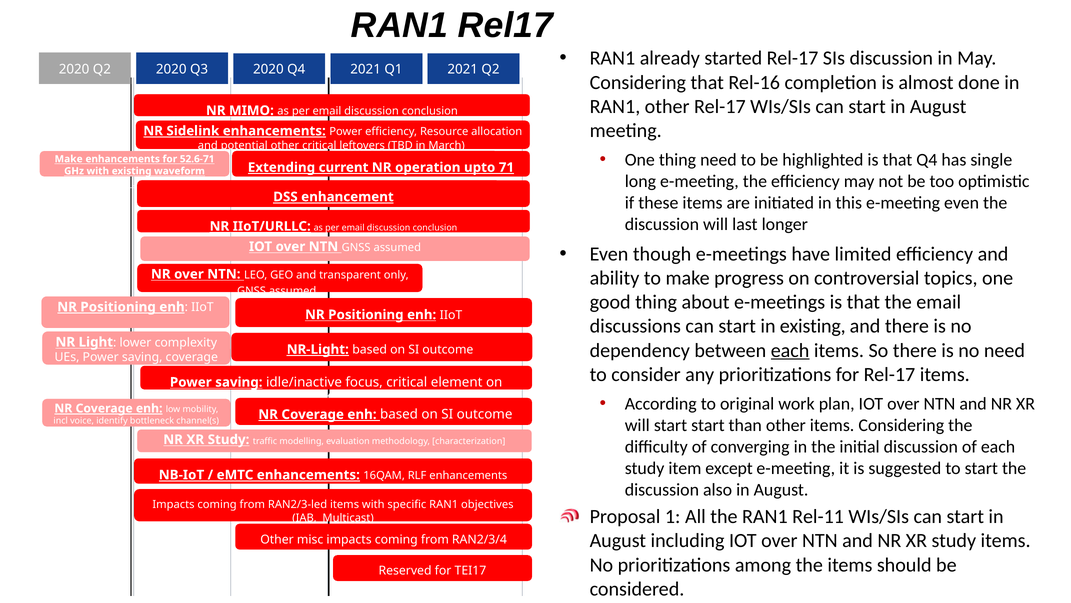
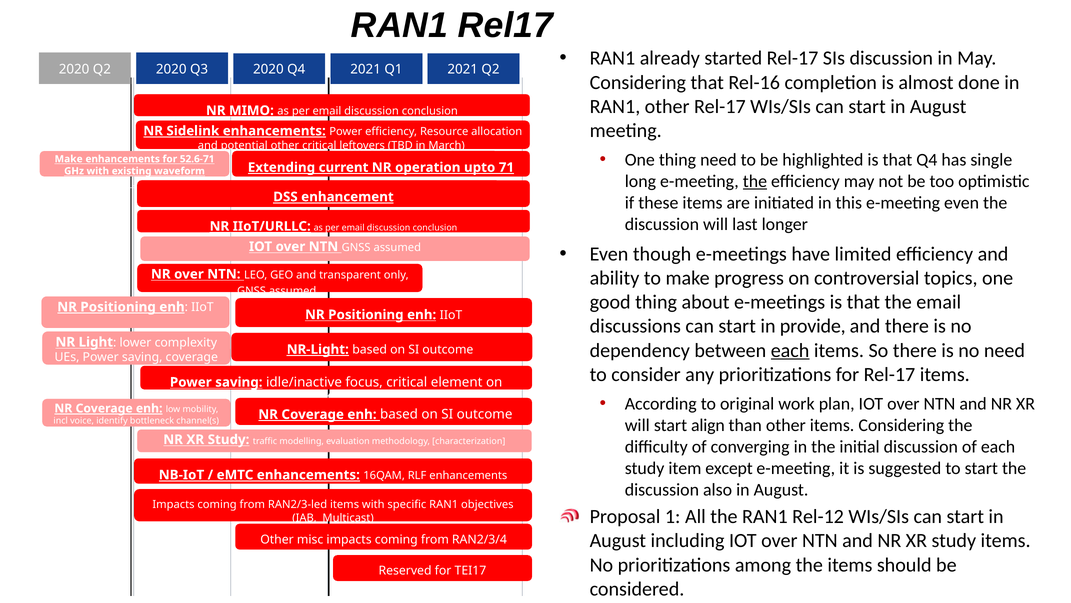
the underline: none -> present (755, 181)
in existing: existing -> provide (813, 326)
start start: start -> align (708, 425)
Rel-11: Rel-11 -> Rel-12 (818, 516)
